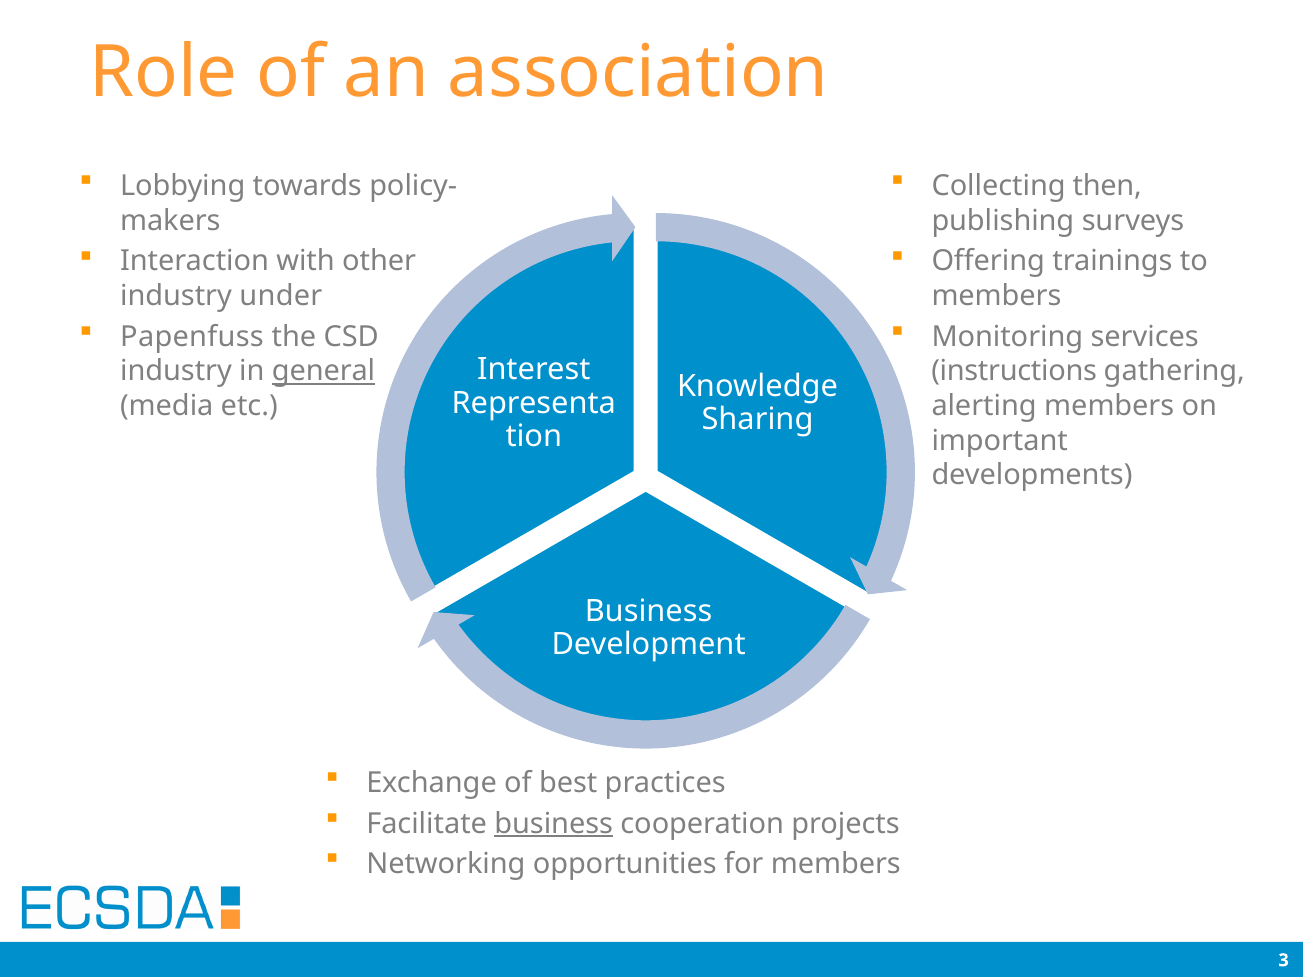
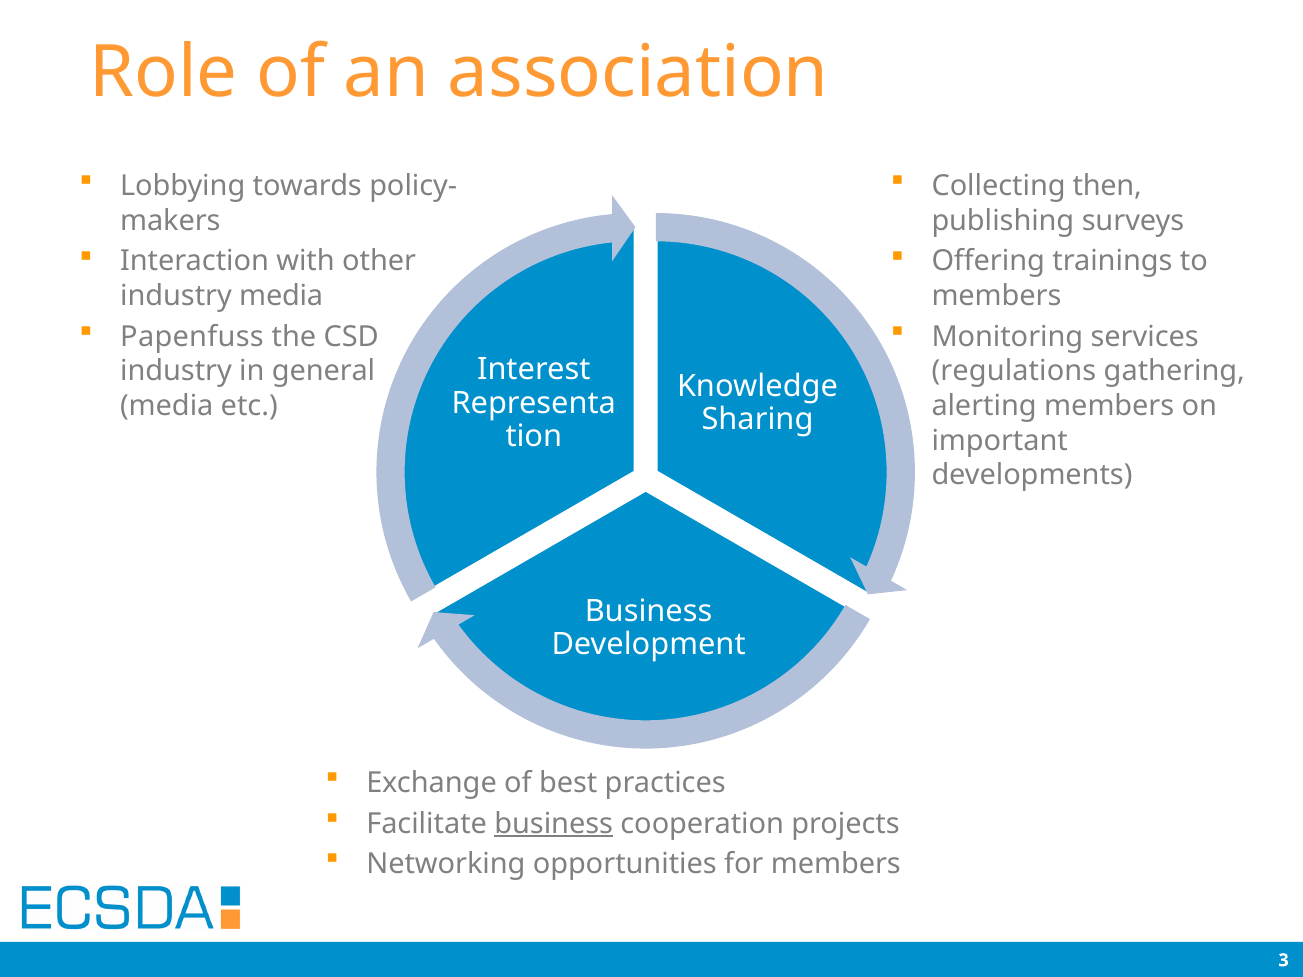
industry under: under -> media (281, 296)
general underline: present -> none (324, 371)
instructions: instructions -> regulations (1014, 371)
